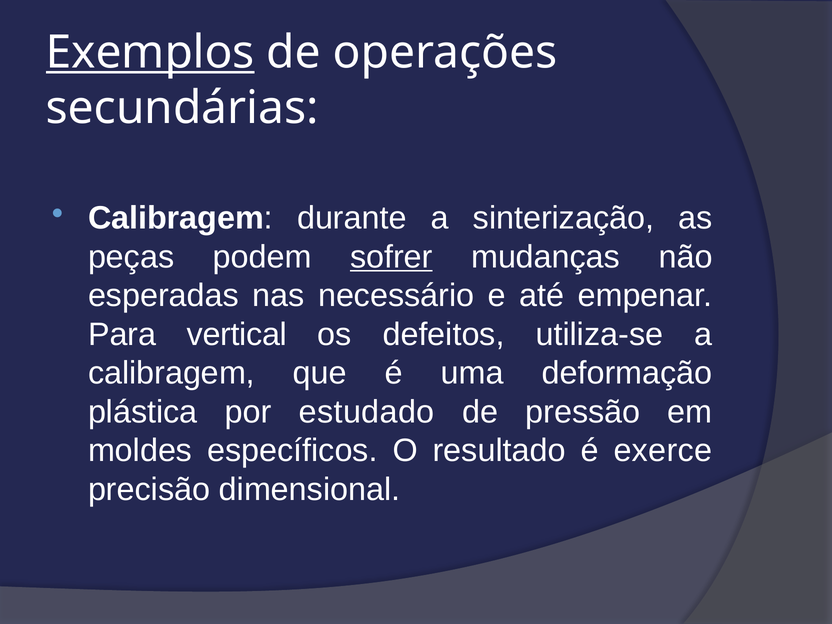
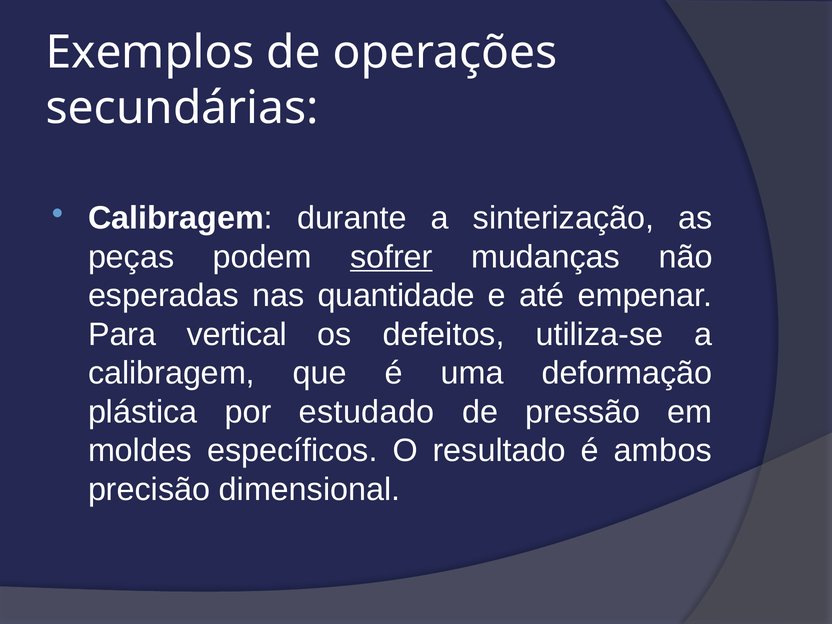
Exemplos underline: present -> none (150, 52)
necessário: necessário -> quantidade (396, 296)
exerce: exerce -> ambos (663, 451)
